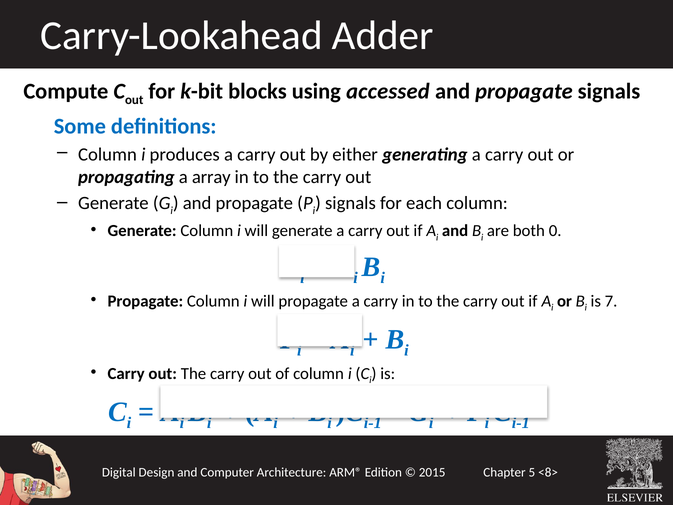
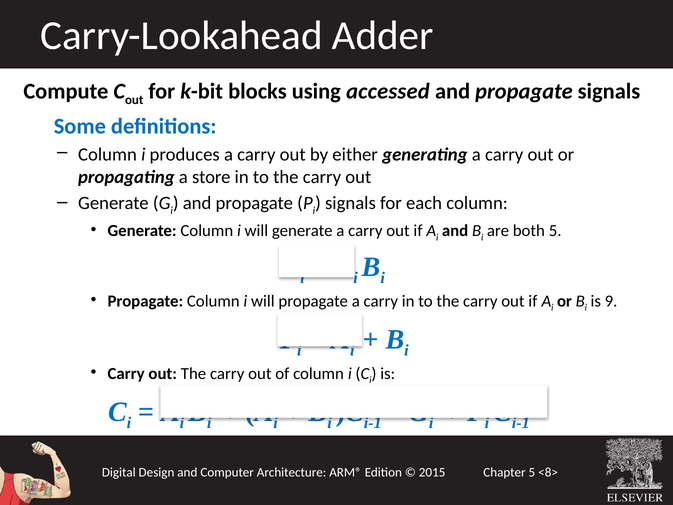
array: array -> store (211, 177)
both 0: 0 -> 5 (555, 231)
7: 7 -> 9 (611, 301)
